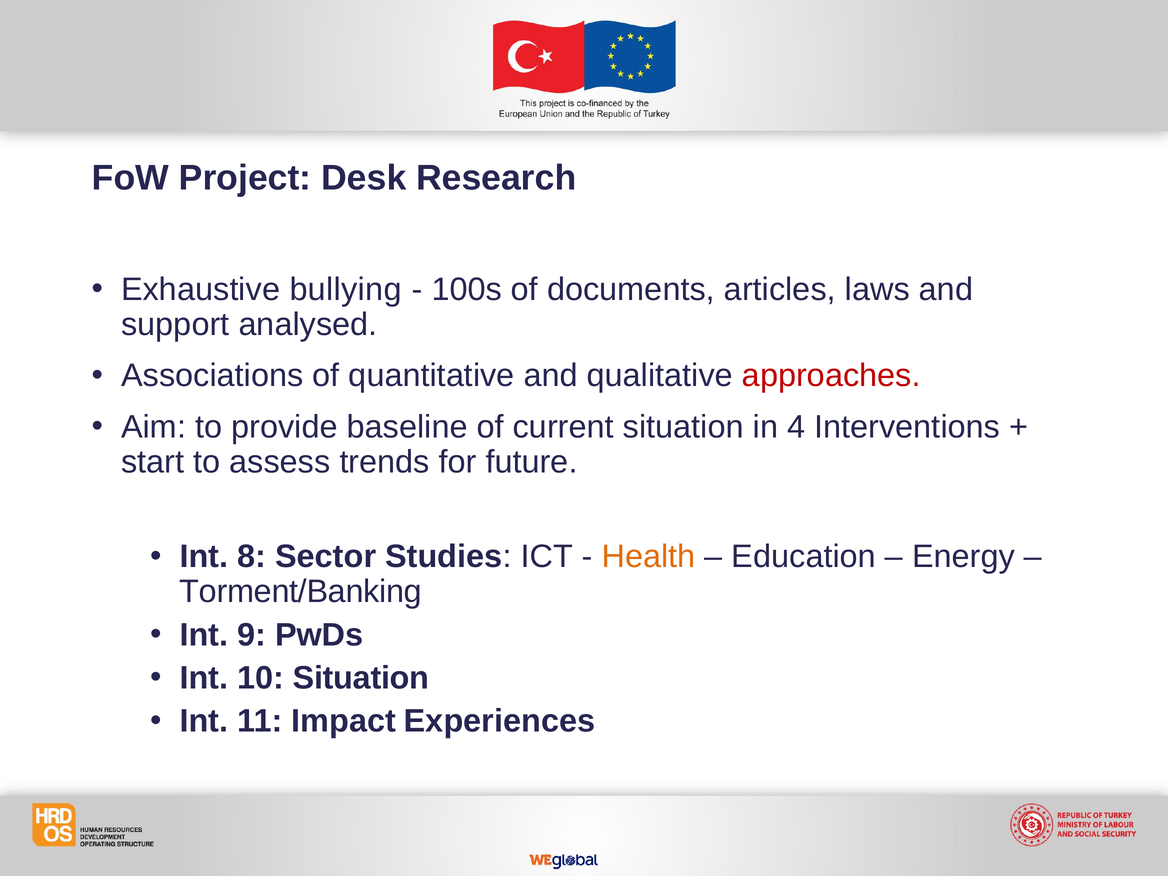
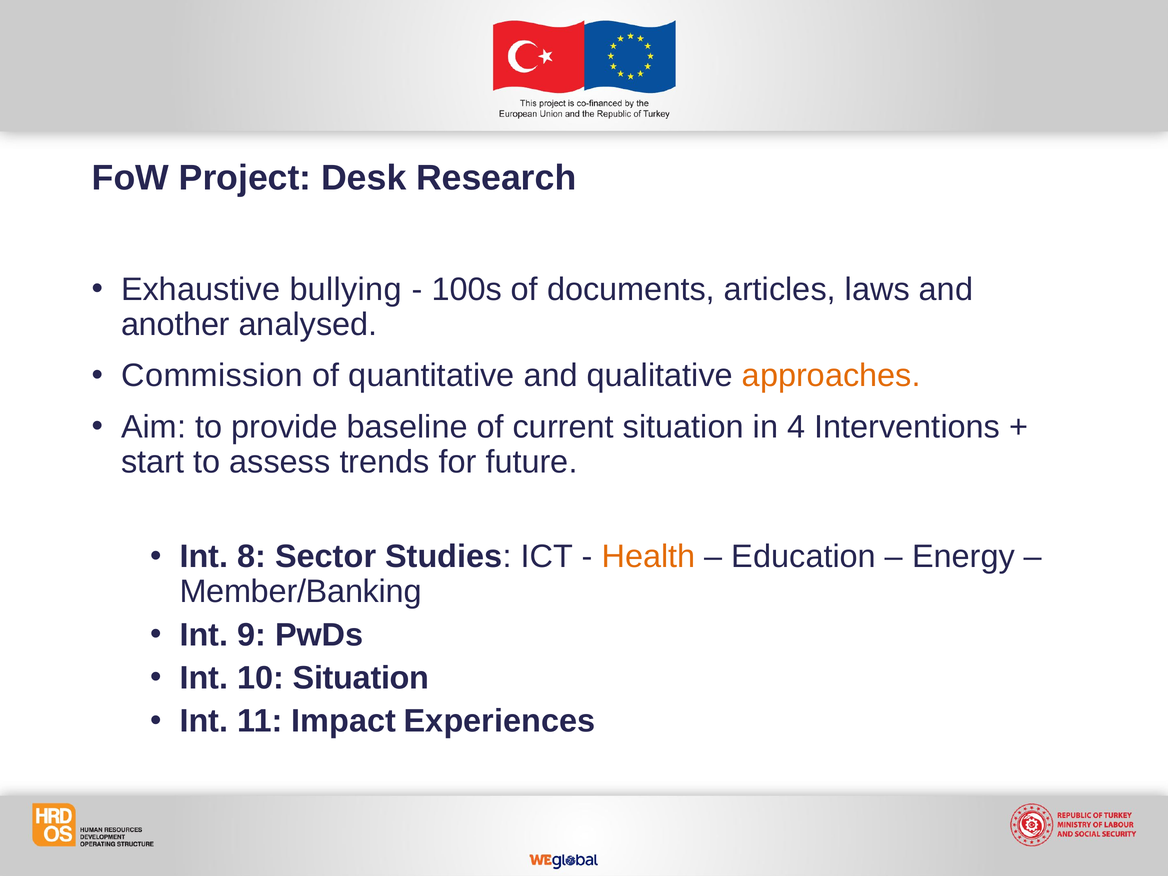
support: support -> another (175, 324)
Associations: Associations -> Commission (212, 376)
approaches colour: red -> orange (831, 376)
Torment/Banking: Torment/Banking -> Member/Banking (301, 592)
